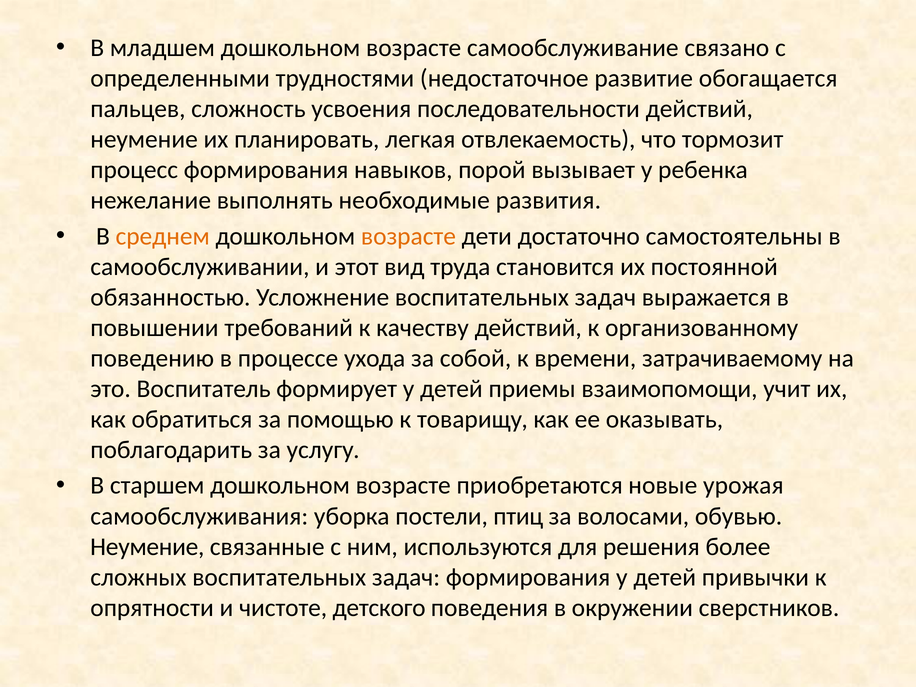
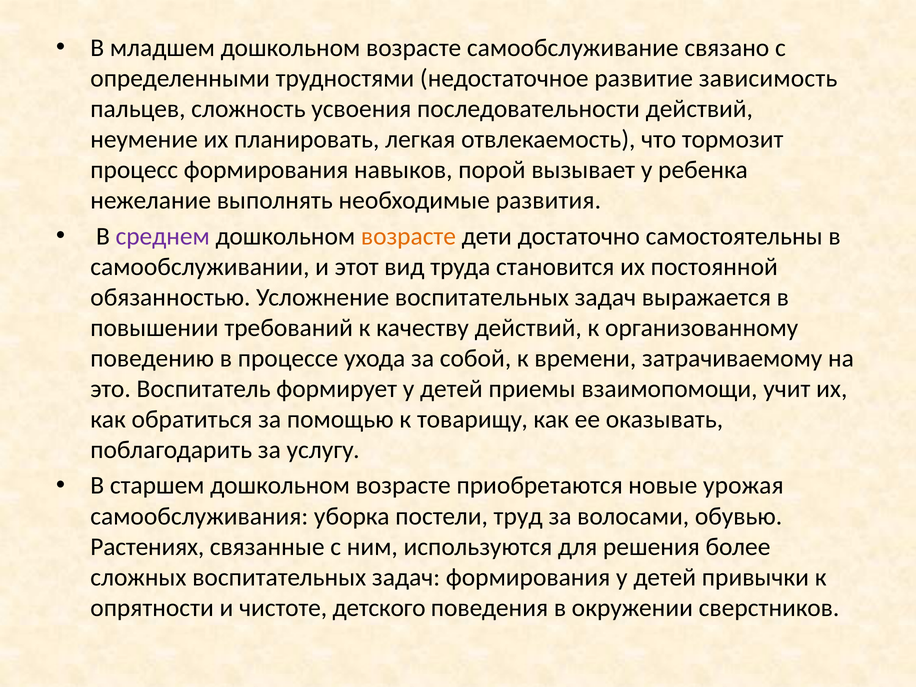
обогащается: обогащается -> зависимость (768, 78)
среднем colour: orange -> purple (163, 236)
птиц: птиц -> труд (518, 516)
Неумение: Неумение -> Растениях (147, 547)
